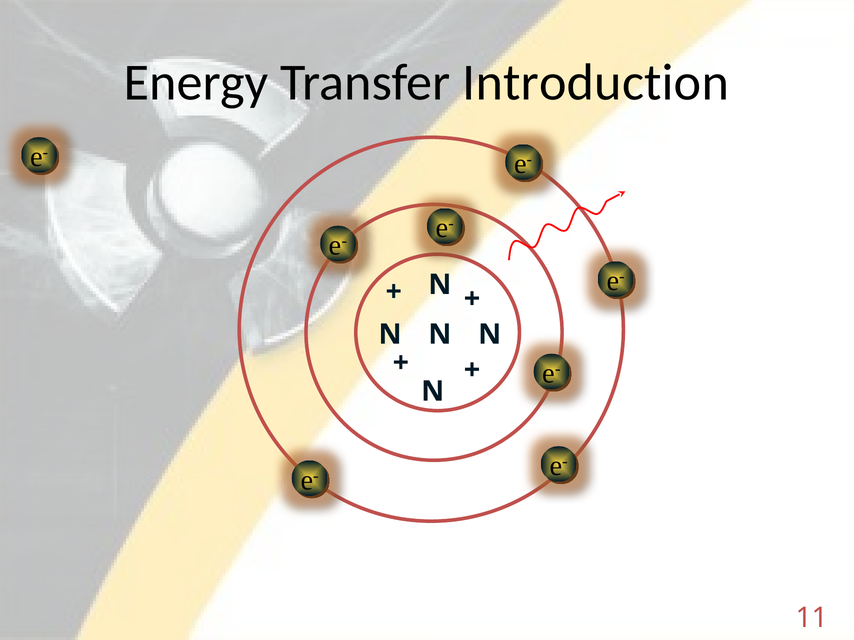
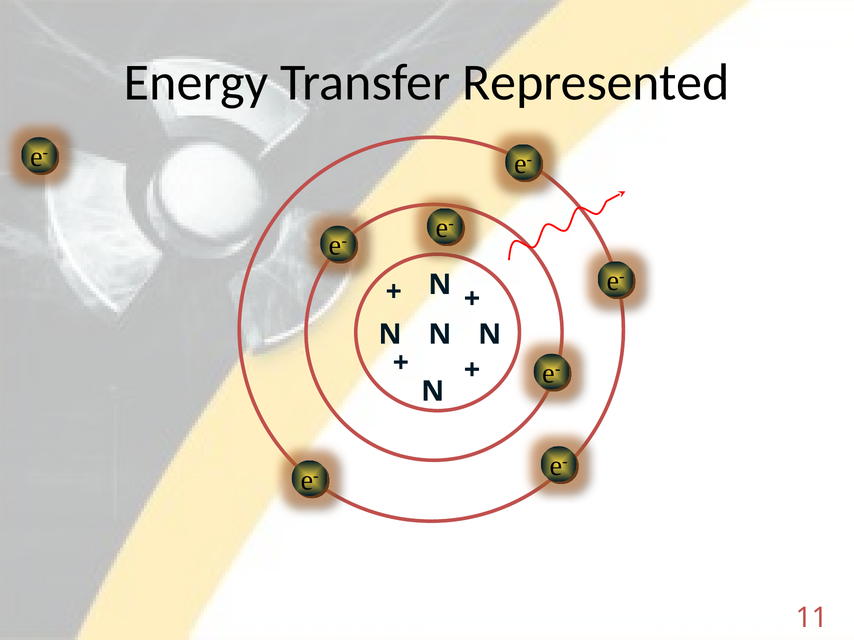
Introduction: Introduction -> Represented (596, 83)
